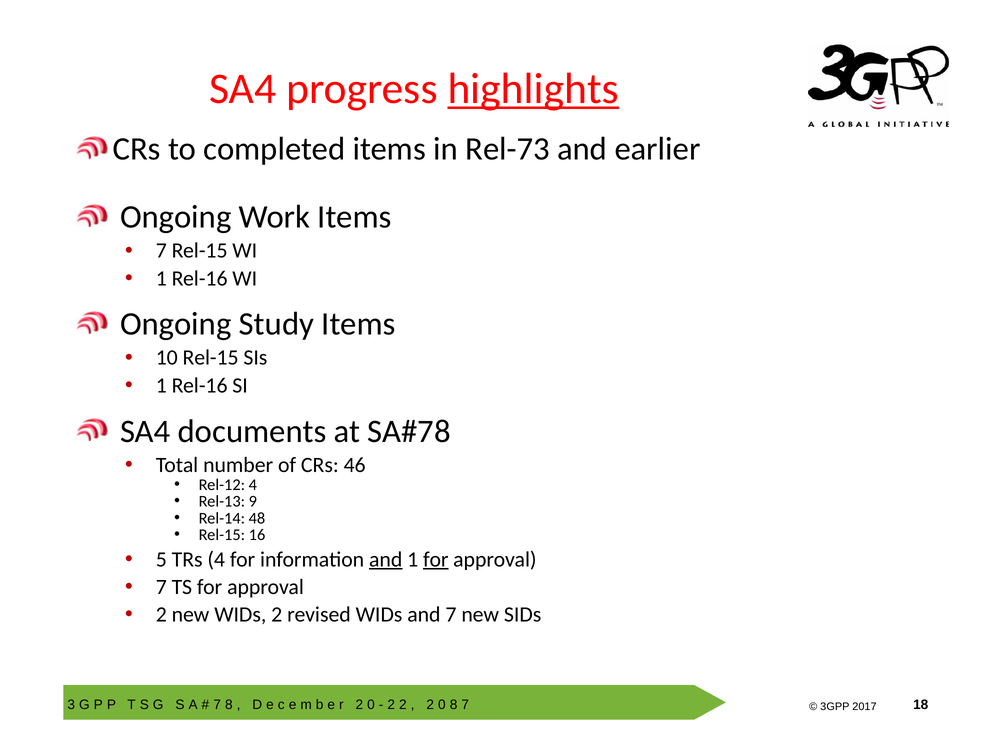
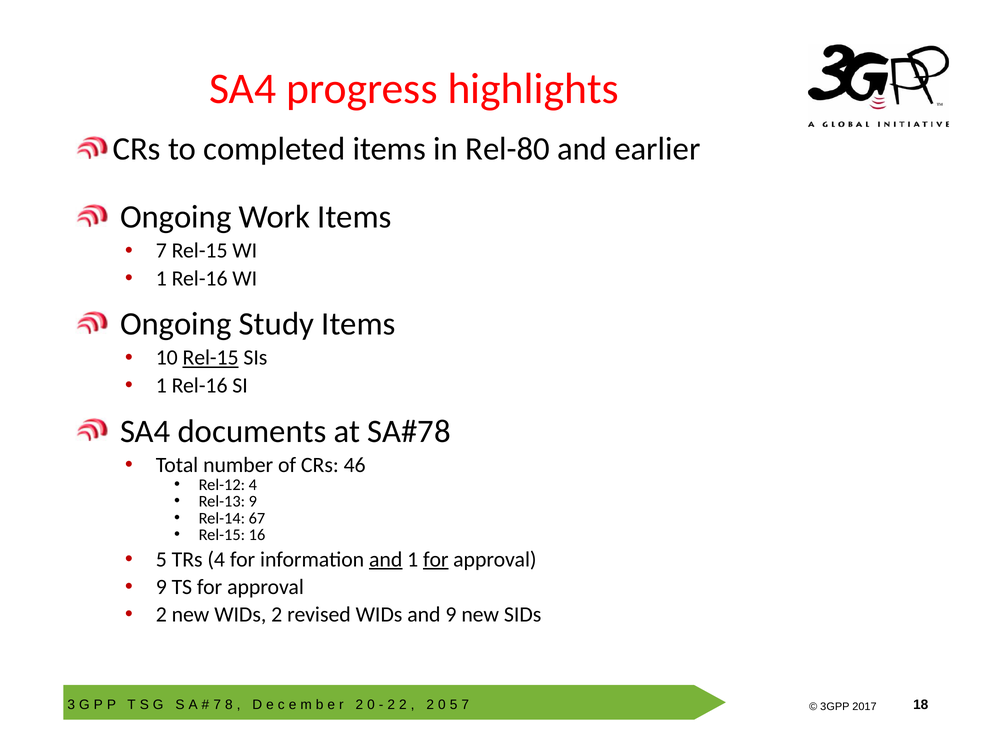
highlights underline: present -> none (533, 89)
Rel-73: Rel-73 -> Rel-80 (508, 149)
Rel-15 underline: none -> present (211, 358)
48: 48 -> 67 (257, 518)
7: 7 -> 9 (161, 587)
and 7: 7 -> 9 (451, 614)
8: 8 -> 5 (454, 704)
